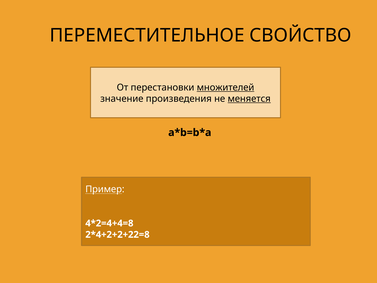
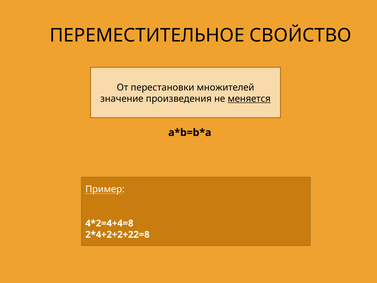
множителей underline: present -> none (226, 87)
